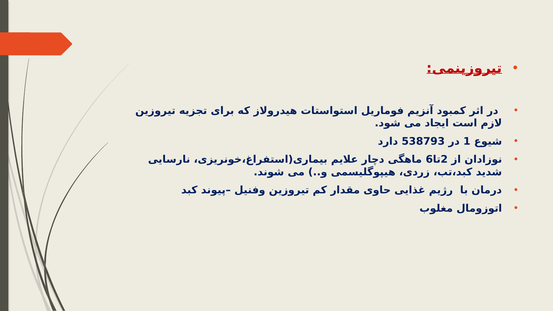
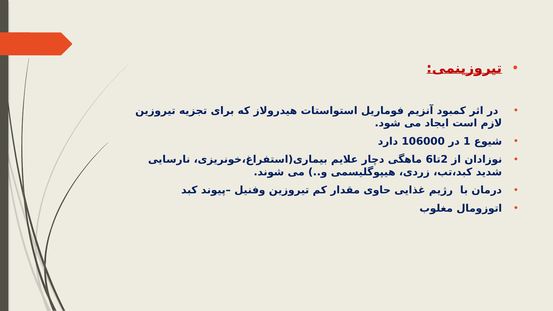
538793: 538793 -> 106000 (423, 141)
